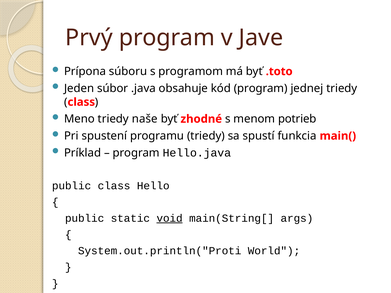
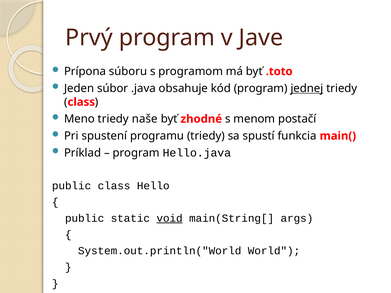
jednej underline: none -> present (307, 88)
potrieb: potrieb -> postačí (297, 119)
System.out.println("Proti: System.out.println("Proti -> System.out.println("World (160, 251)
